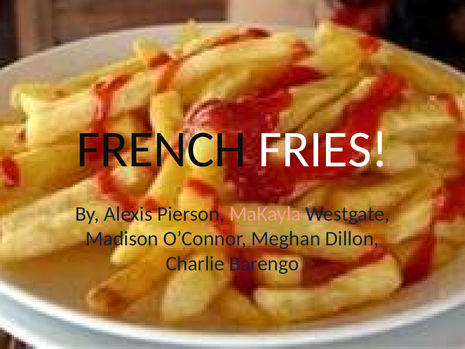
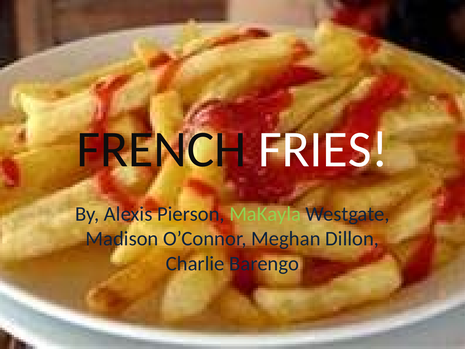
MaKayla colour: pink -> light green (265, 214)
